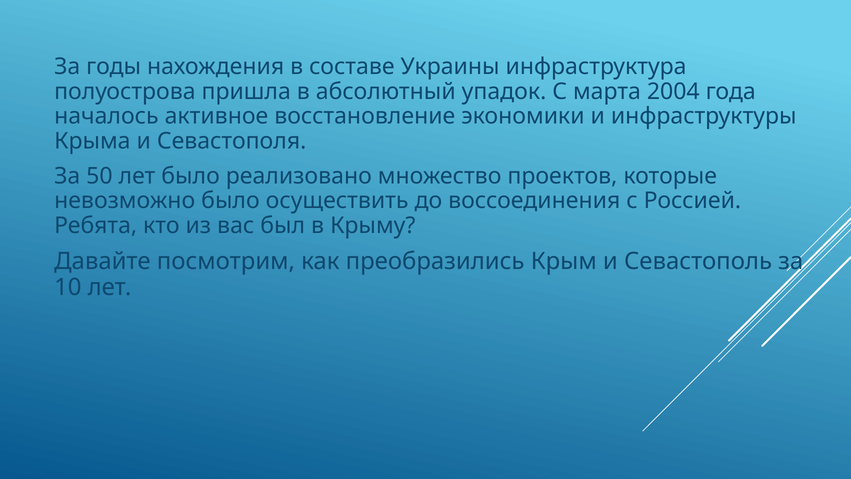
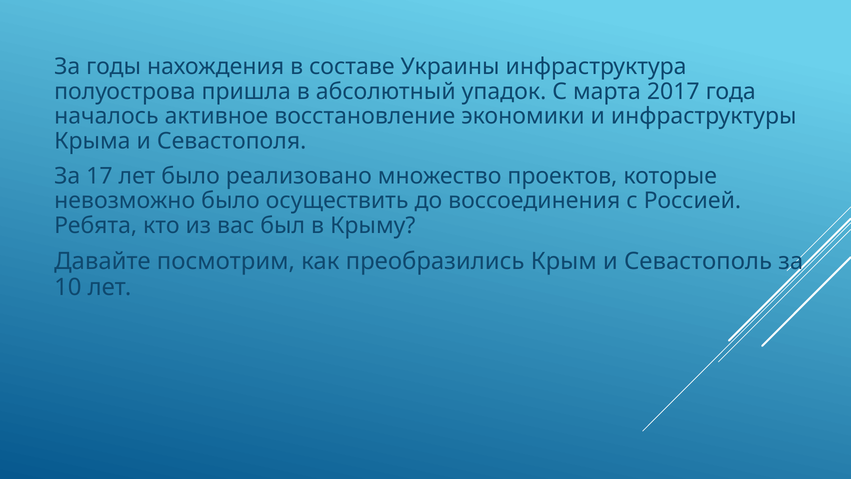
2004: 2004 -> 2017 (673, 91)
50: 50 -> 17 (99, 176)
